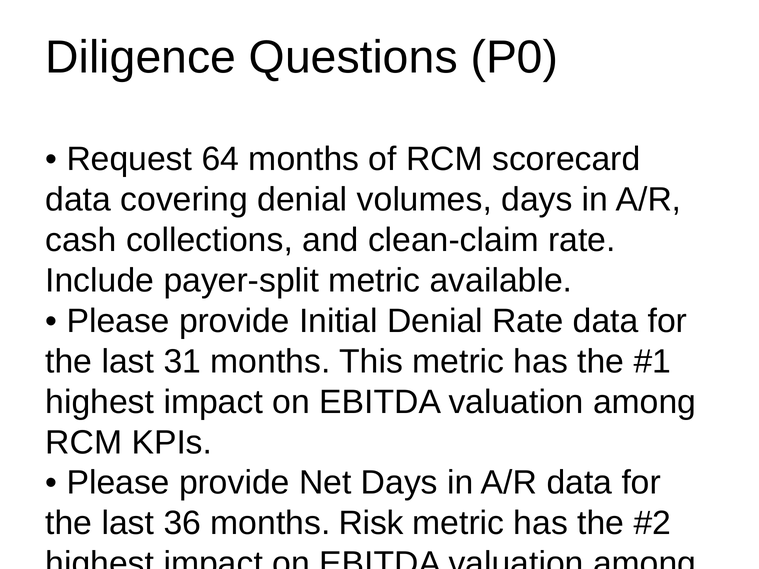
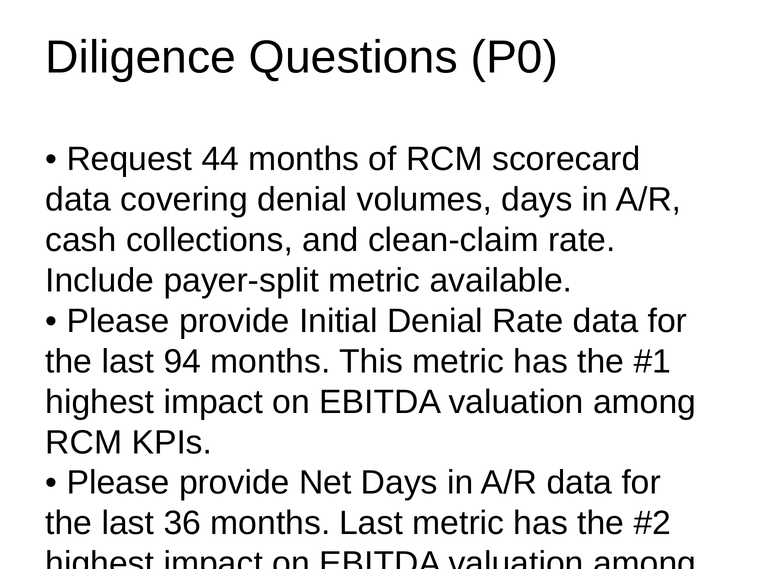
64: 64 -> 44 (220, 159)
31: 31 -> 94 (182, 362)
months Risk: Risk -> Last (371, 524)
